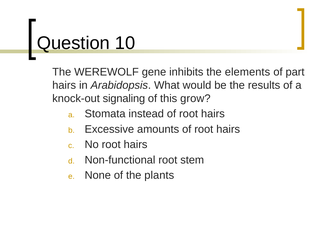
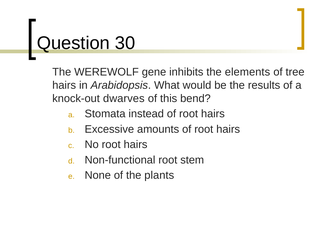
10: 10 -> 30 (125, 43)
part: part -> tree (295, 72)
signaling: signaling -> dwarves (124, 98)
grow: grow -> bend (195, 98)
